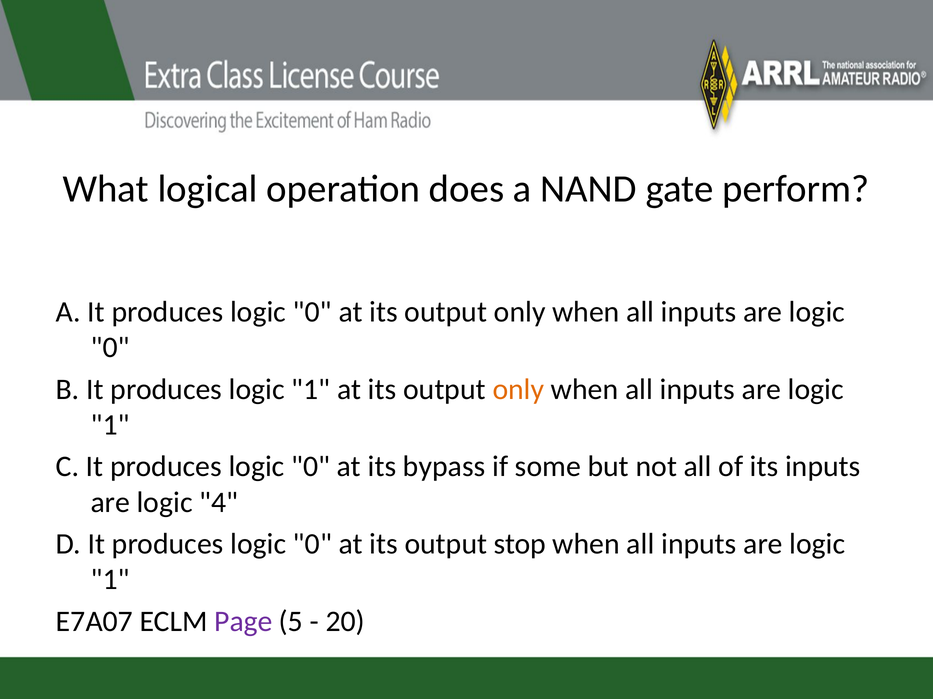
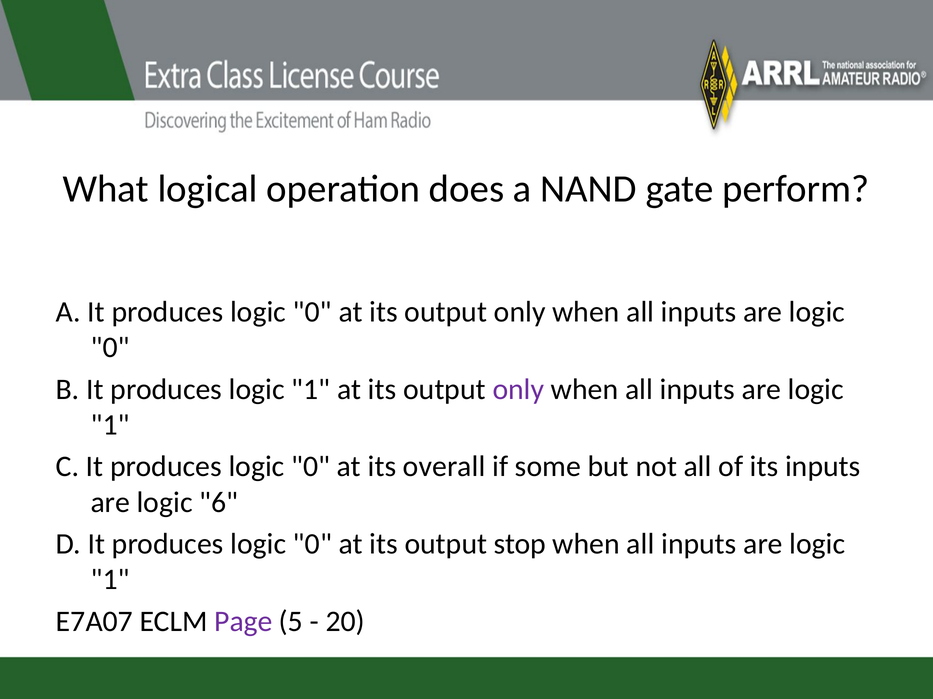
only colour: orange -> purple (518, 390)
bypass: bypass -> overall (444, 467)
4: 4 -> 6 (219, 503)
